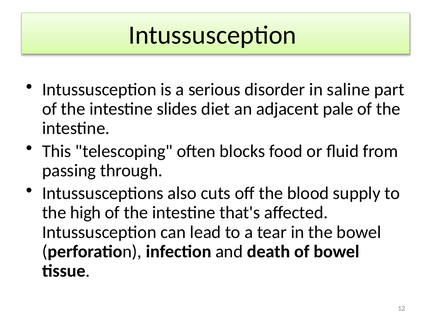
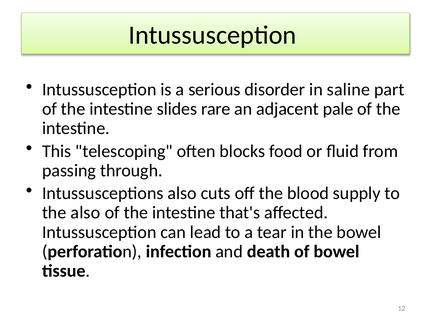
diet: diet -> rare (216, 109)
the high: high -> also (85, 213)
